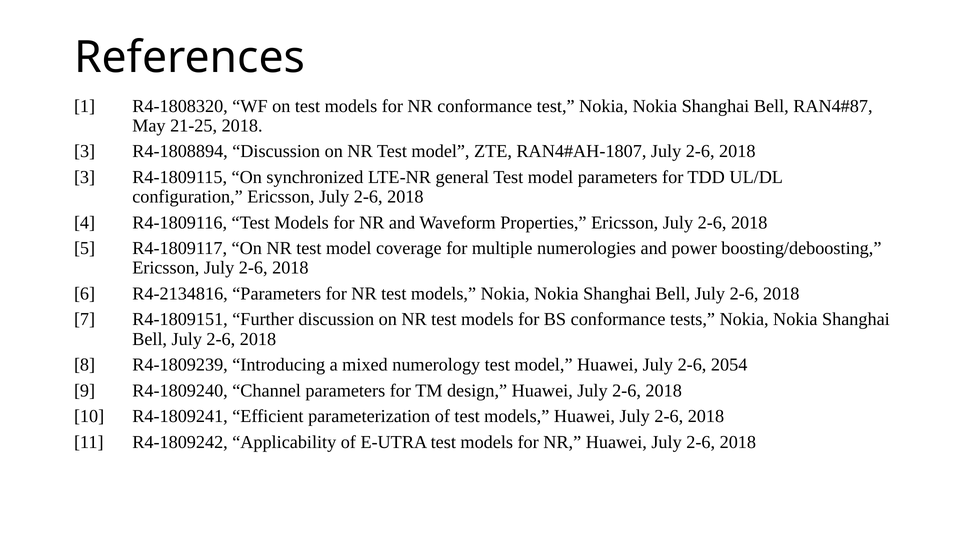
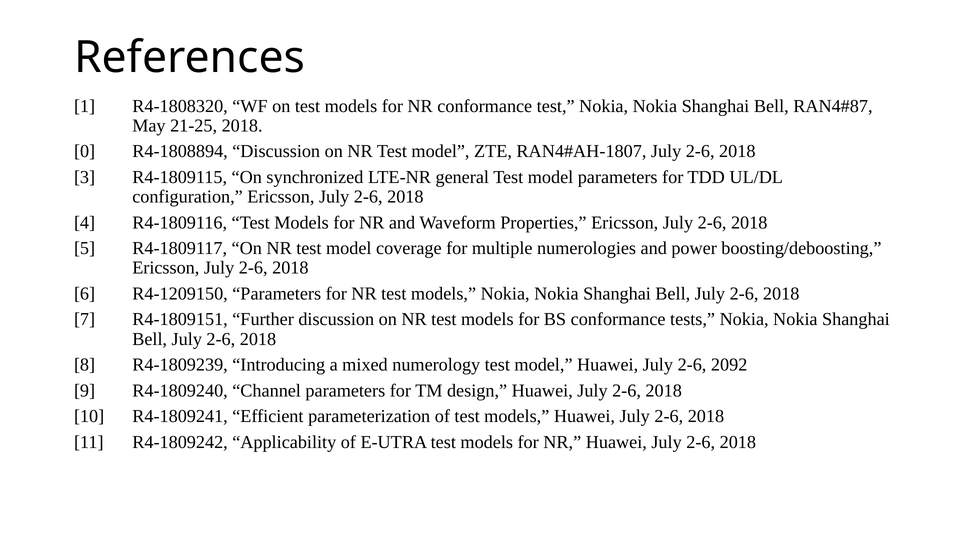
3: 3 -> 0 (85, 151)
R4-2134816: R4-2134816 -> R4-1209150 (180, 294)
2054: 2054 -> 2092 (729, 365)
